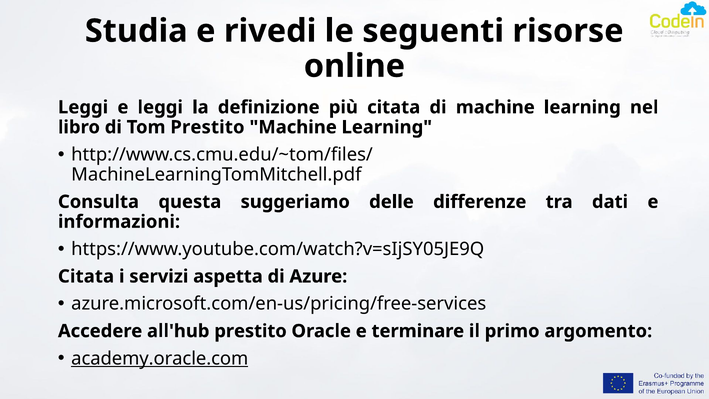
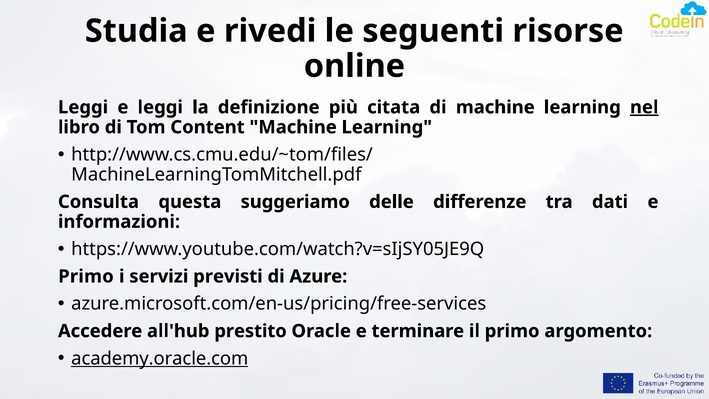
nel underline: none -> present (644, 107)
Tom Prestito: Prestito -> Content (208, 127)
Citata: Citata -> Primo (86, 276)
aspetta: aspetta -> previsti (228, 276)
